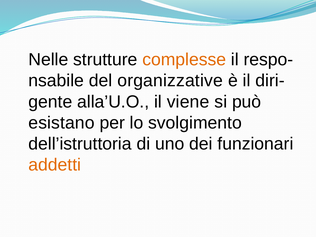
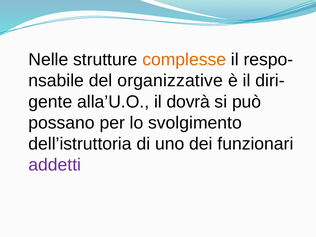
viene: viene -> dovrà (188, 102)
esistano: esistano -> possano (62, 123)
addetti colour: orange -> purple (55, 165)
